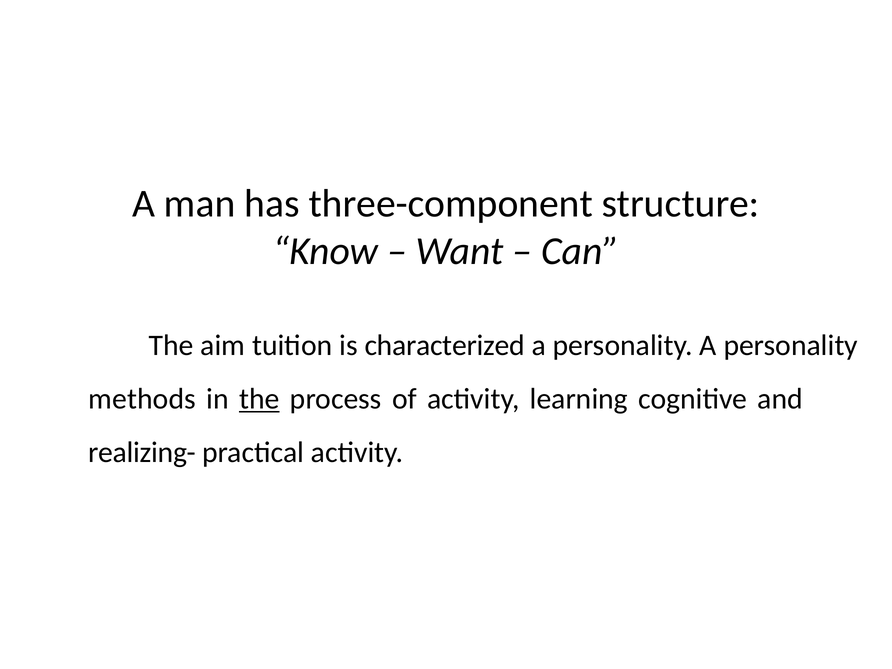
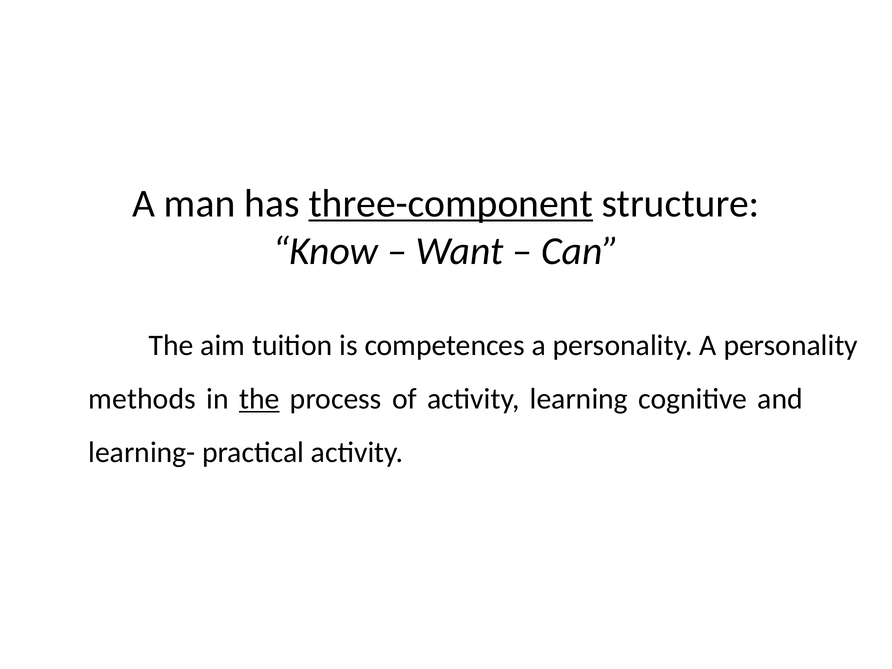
three-component underline: none -> present (451, 203)
characterized: characterized -> competences (445, 345)
realizing-: realizing- -> learning- (142, 453)
